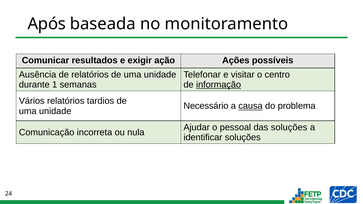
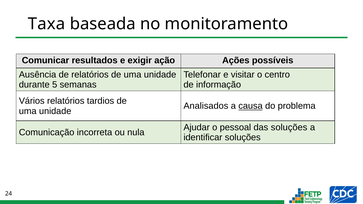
Após: Após -> Taxa (47, 24)
1: 1 -> 5 (55, 85)
informação underline: present -> none (219, 85)
Necessário: Necessário -> Analisados (206, 106)
